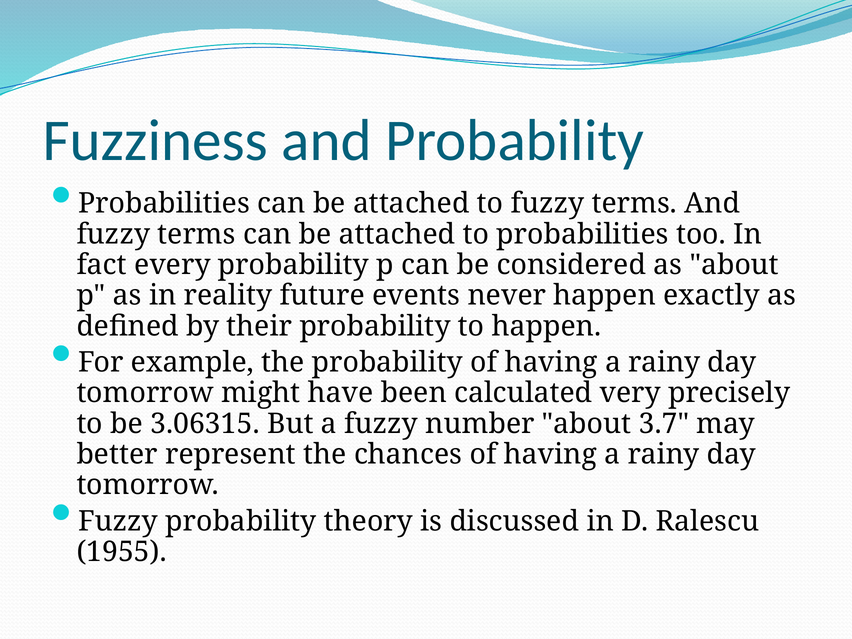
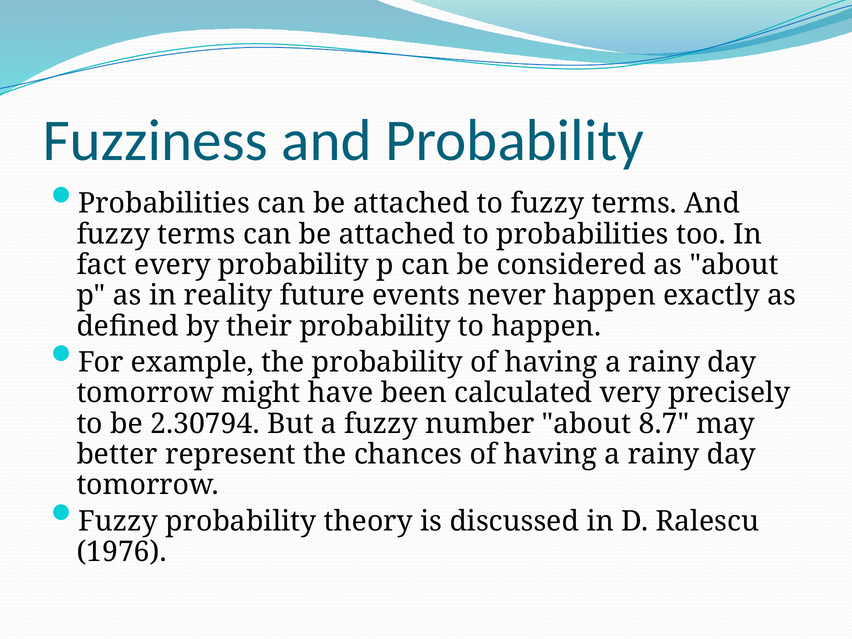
3.06315: 3.06315 -> 2.30794 (205, 424)
3.7: 3.7 -> 8.7 (664, 424)
1955: 1955 -> 1976 (122, 552)
